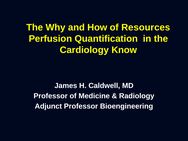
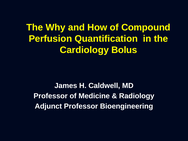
Resources: Resources -> Compound (146, 27)
Know: Know -> Bolus (124, 50)
